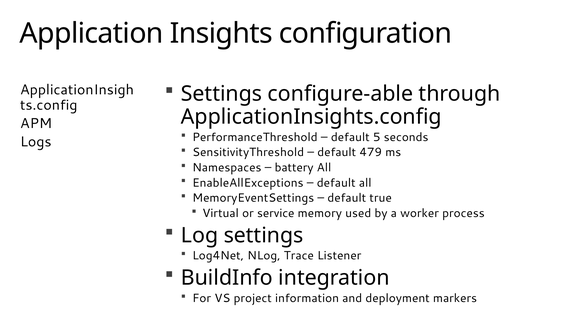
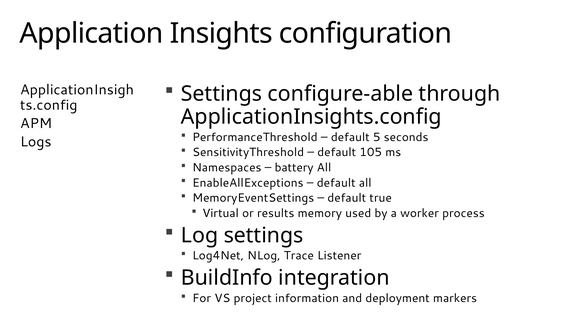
479: 479 -> 105 (371, 152)
service: service -> results (276, 213)
